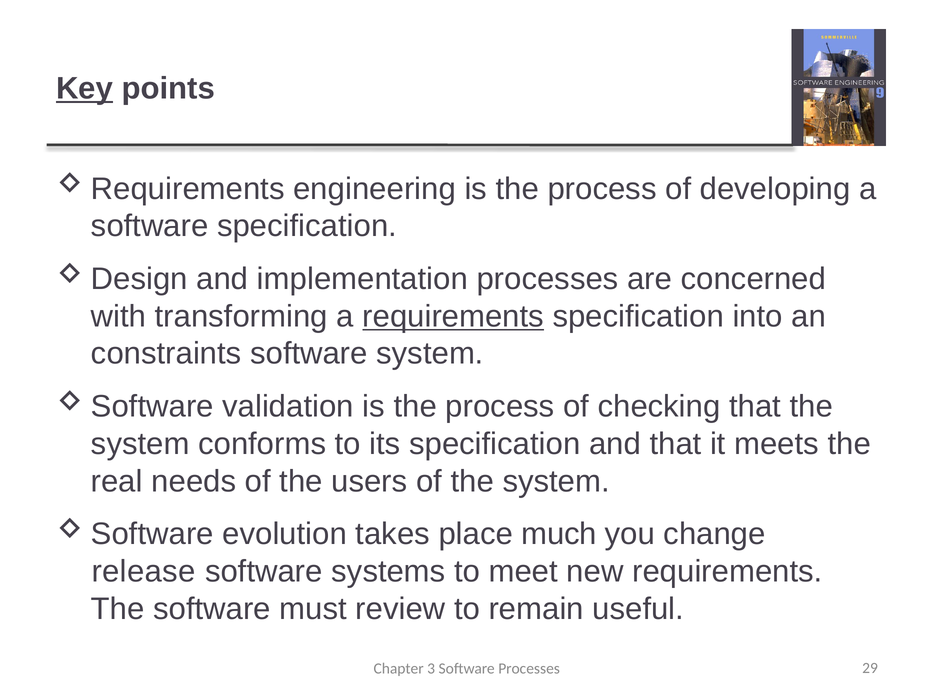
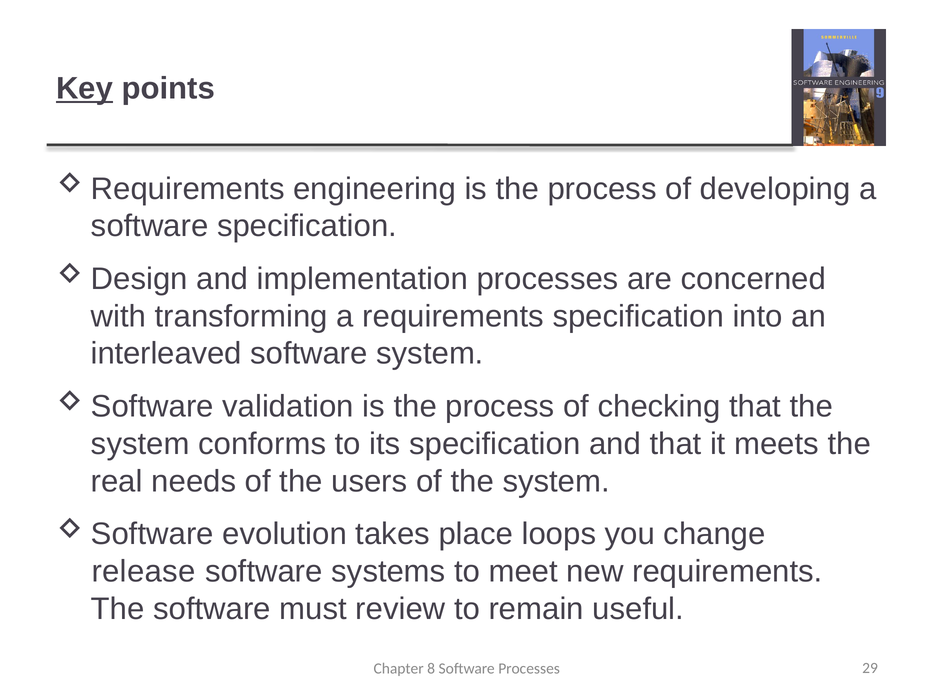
requirements underline: present -> none (453, 317)
constraints: constraints -> interleaved (166, 354)
much: much -> loops (559, 535)
3: 3 -> 8 (431, 669)
